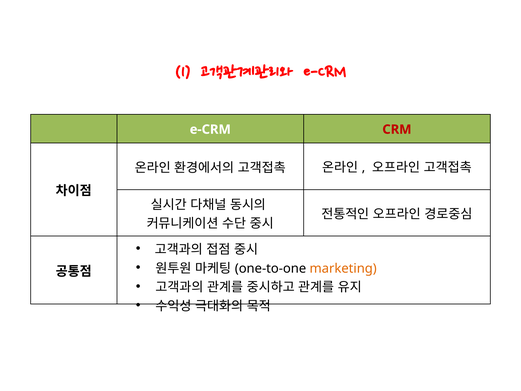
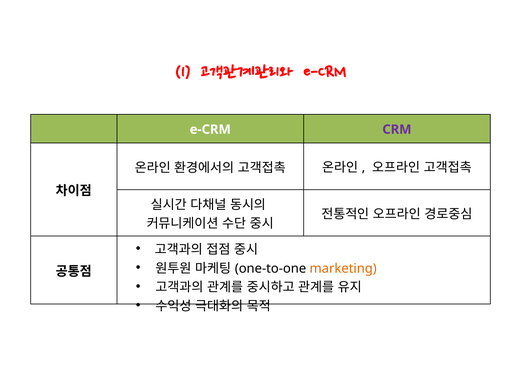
CRM colour: red -> purple (397, 129)
